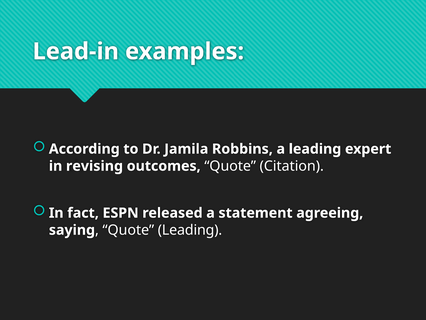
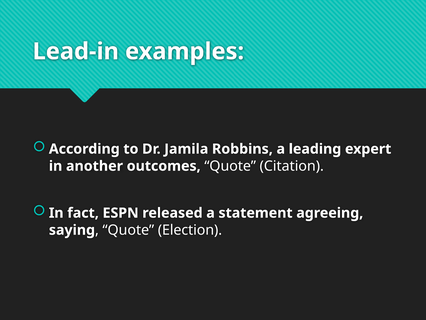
revising: revising -> another (94, 166)
Quote Leading: Leading -> Election (190, 230)
